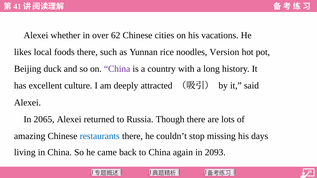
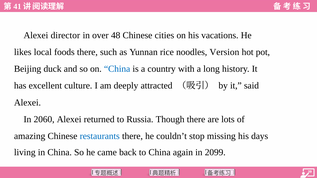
whether: whether -> director (65, 35)
62: 62 -> 48 (116, 35)
China colour: purple -> blue (117, 69)
2065: 2065 -> 2060 (44, 119)
2093: 2093 -> 2099 (215, 153)
